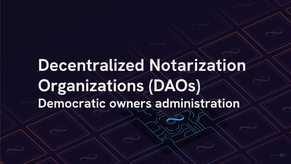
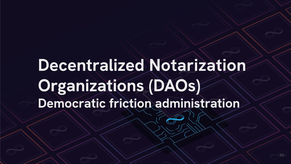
owners: owners -> friction (130, 103)
